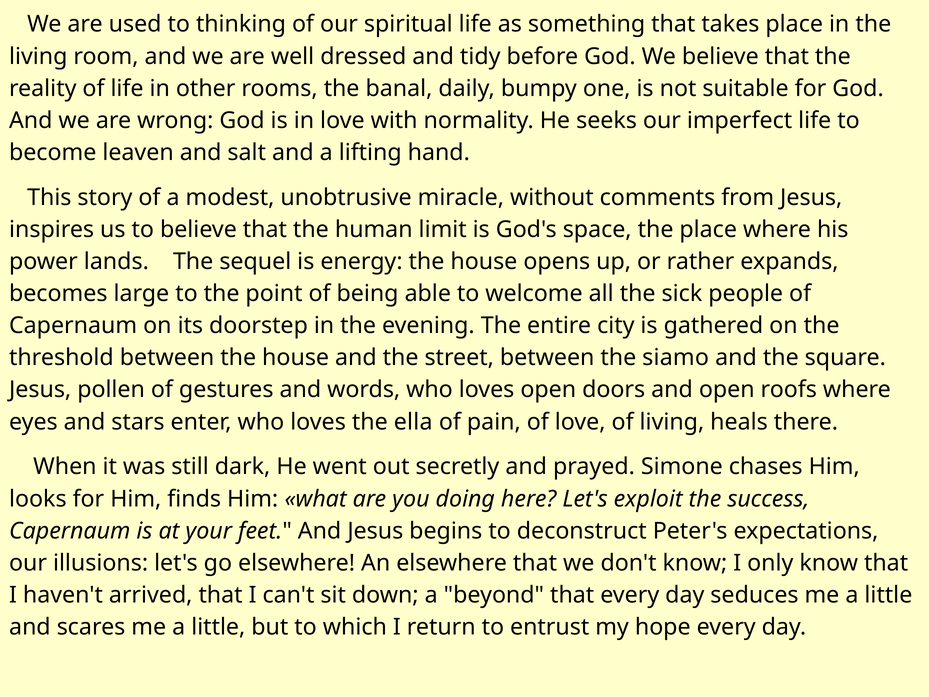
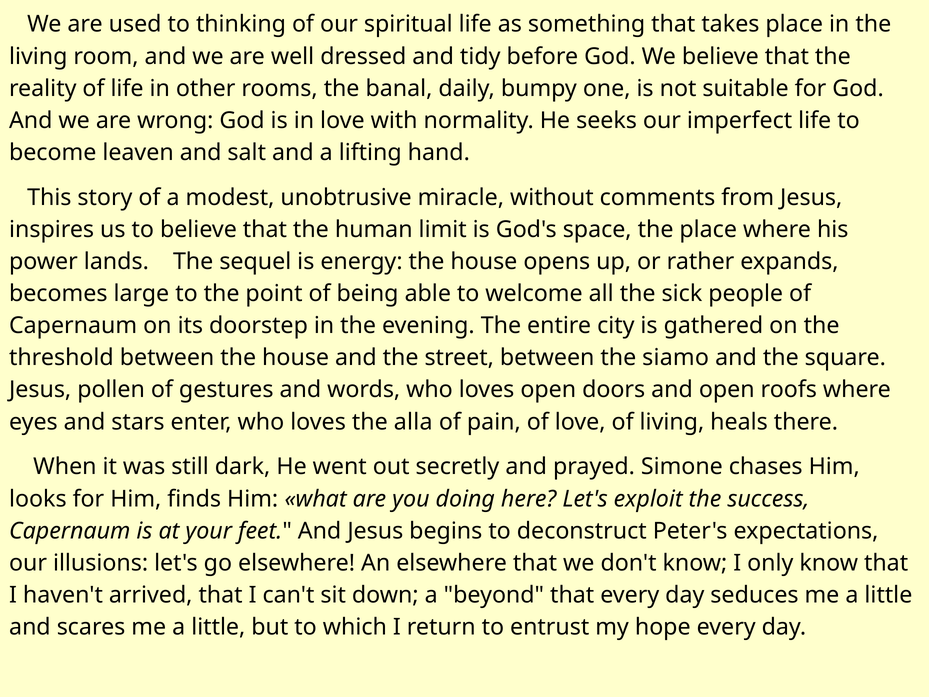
ella: ella -> alla (413, 422)
